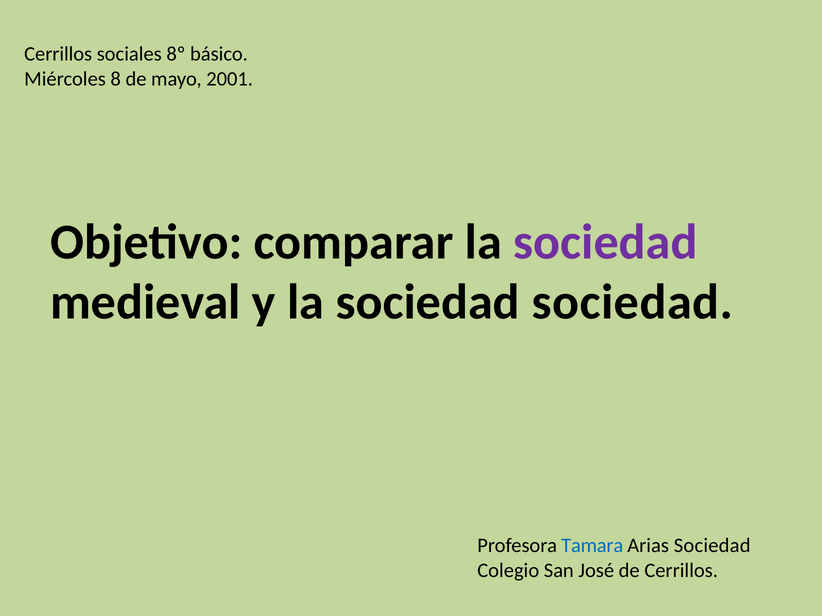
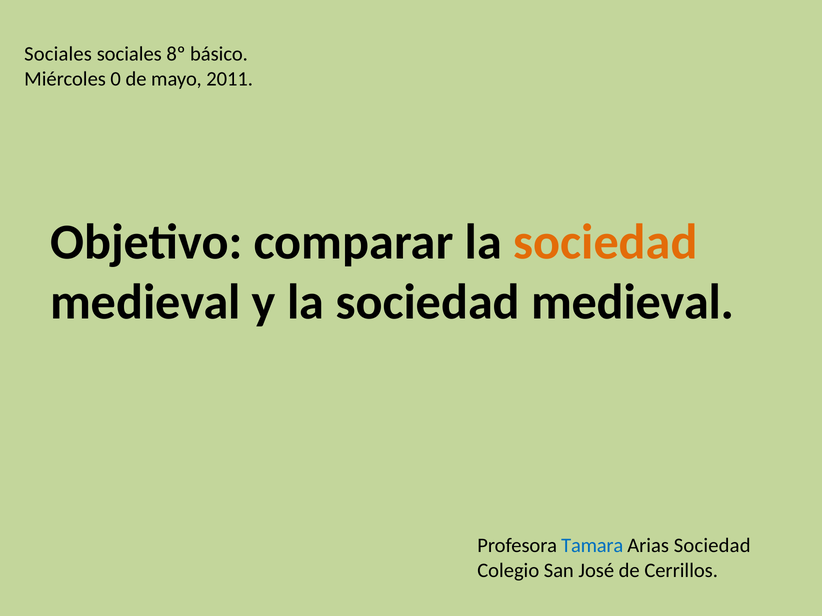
Cerrillos: Cerrillos -> Sociales (58, 54)
8: 8 -> 0 (116, 79)
2001: 2001 -> 2011 (230, 79)
sociedad colour: purple -> orange (605, 242)
y la sociedad sociedad: sociedad -> medieval (633, 303)
